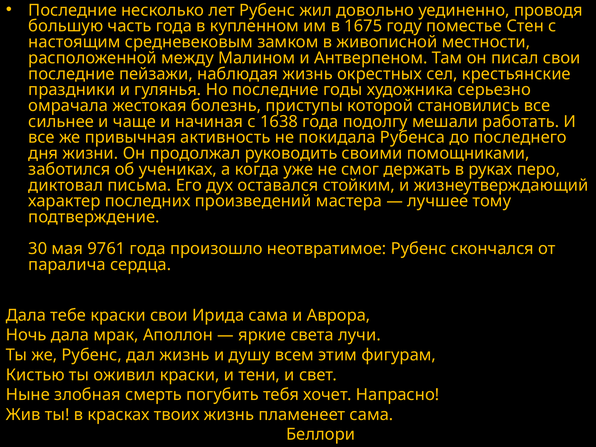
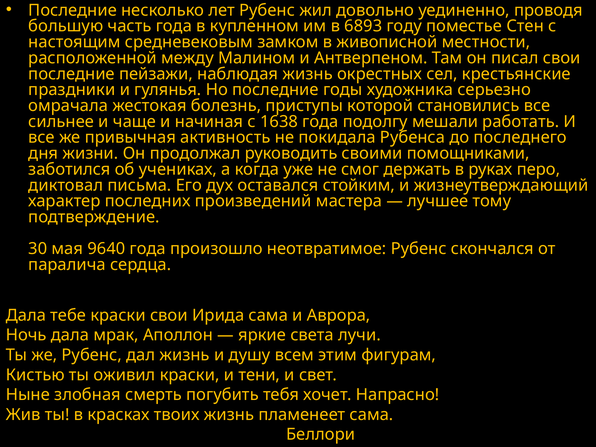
1675: 1675 -> 6893 (363, 26)
9761: 9761 -> 9640 (106, 249)
